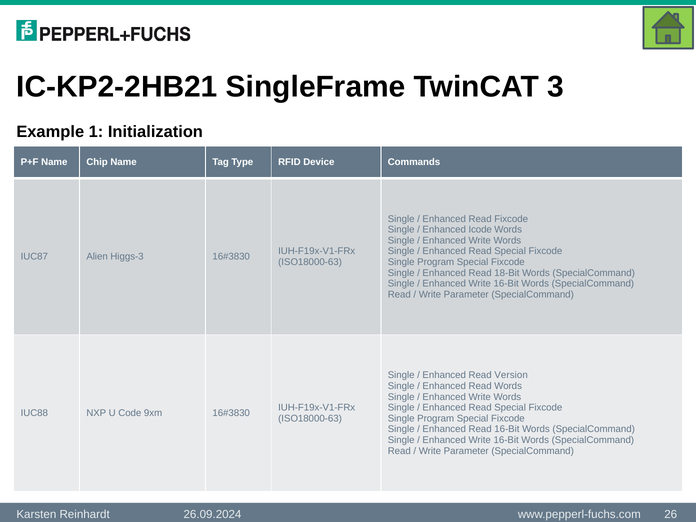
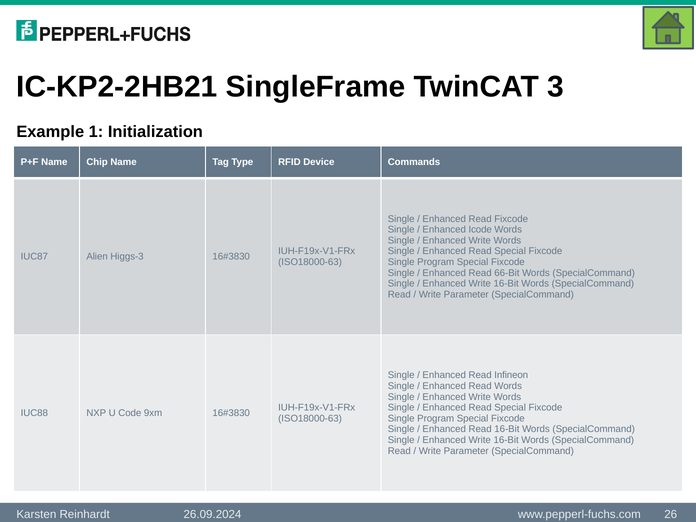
18-Bit: 18-Bit -> 66-Bit (507, 273)
Version: Version -> Infineon (511, 375)
